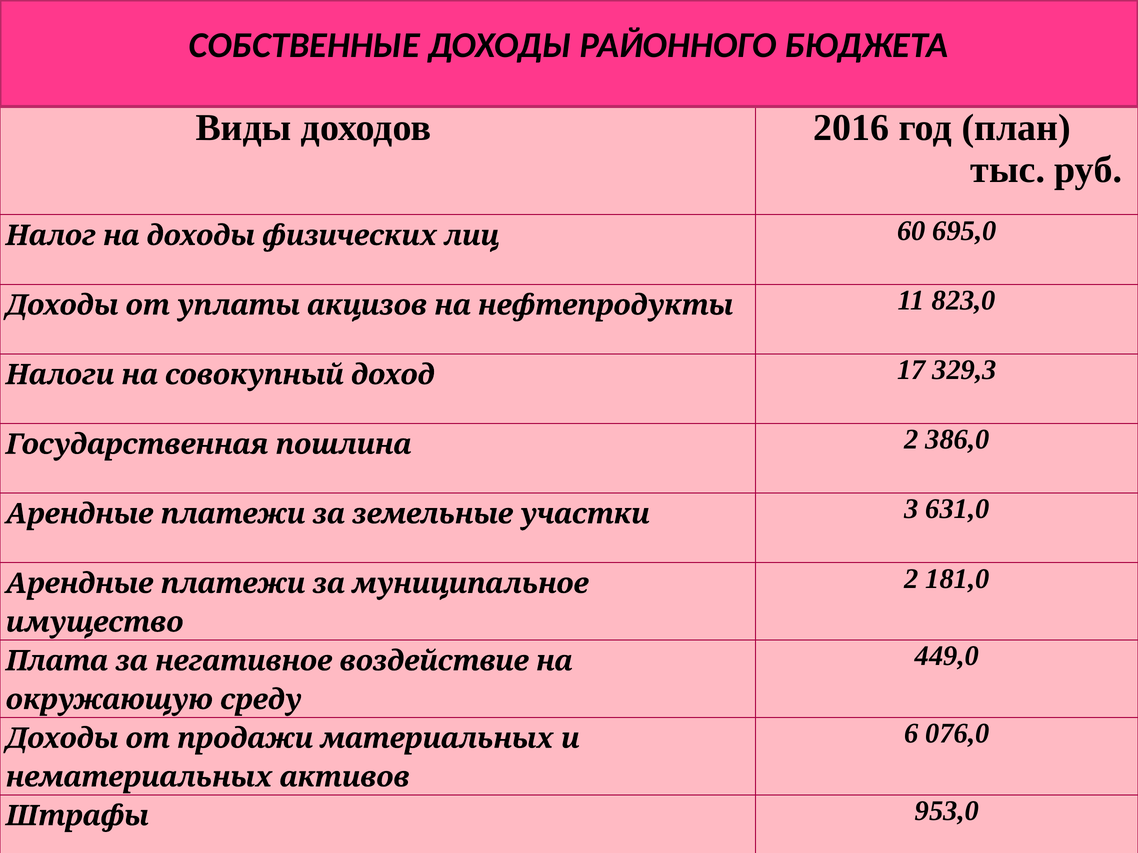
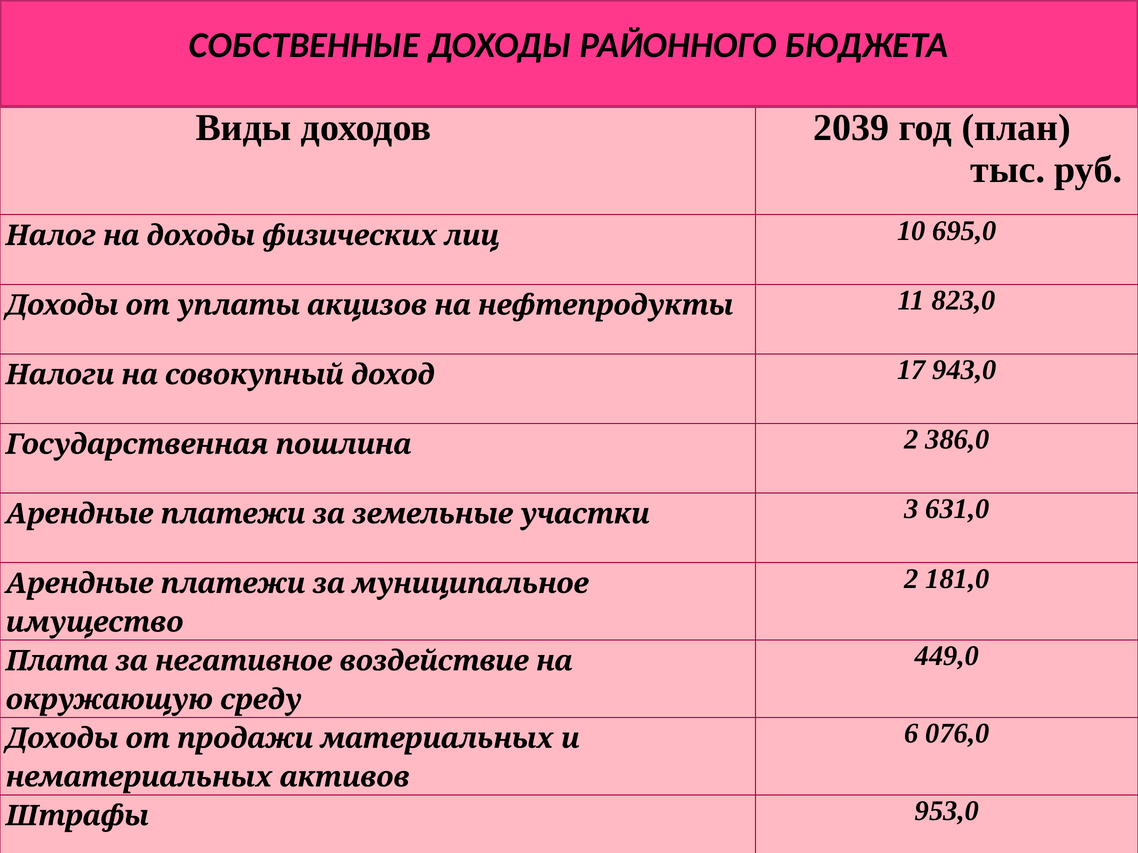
2016: 2016 -> 2039 (851, 128)
60: 60 -> 10 (911, 231)
329,3: 329,3 -> 943,0 (965, 370)
